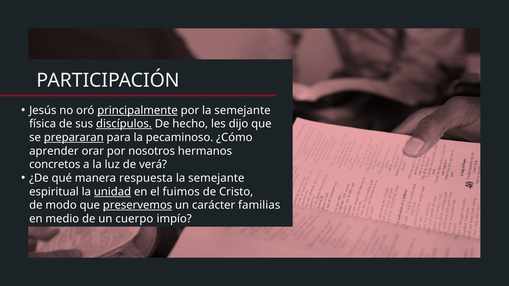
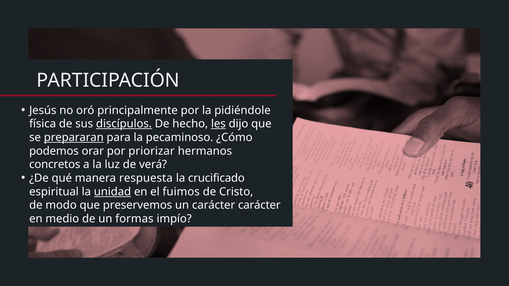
principalmente underline: present -> none (138, 110)
por la semejante: semejante -> pidiéndole (243, 110)
les underline: none -> present (218, 124)
aprender: aprender -> podemos (54, 151)
nosotros: nosotros -> priorizar (152, 151)
semejante: semejante -> crucificado (216, 178)
preservemos underline: present -> none (138, 205)
carácter familias: familias -> carácter (259, 205)
cuerpo: cuerpo -> formas (134, 219)
